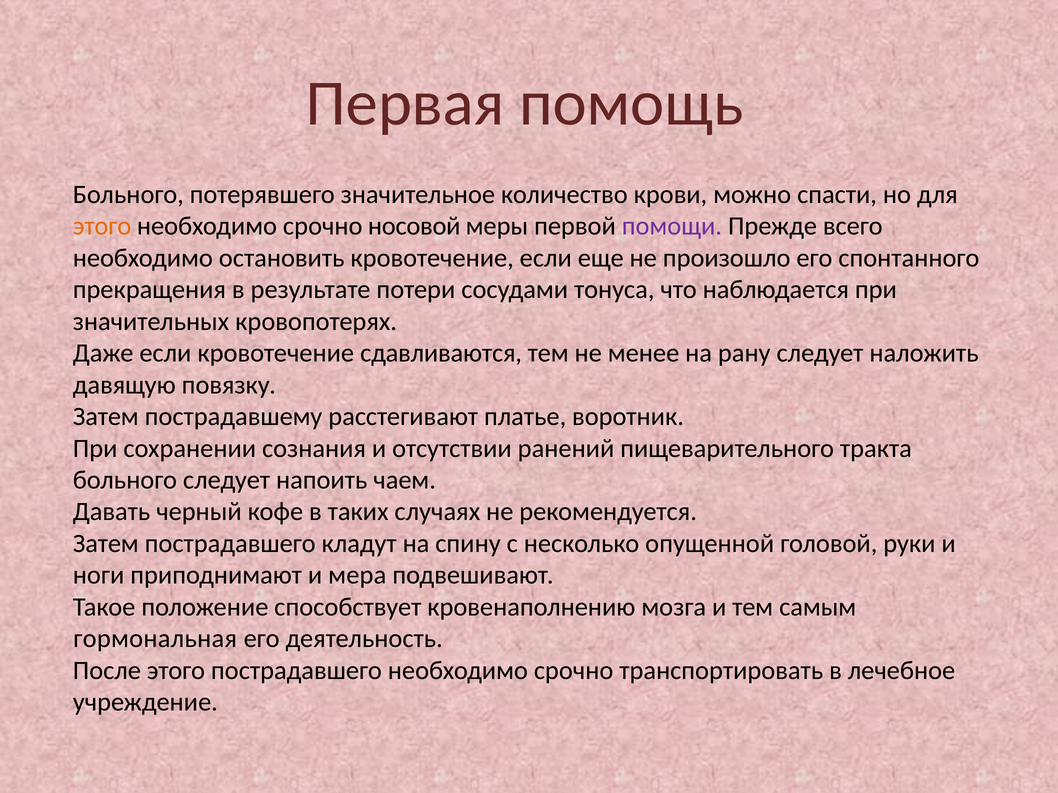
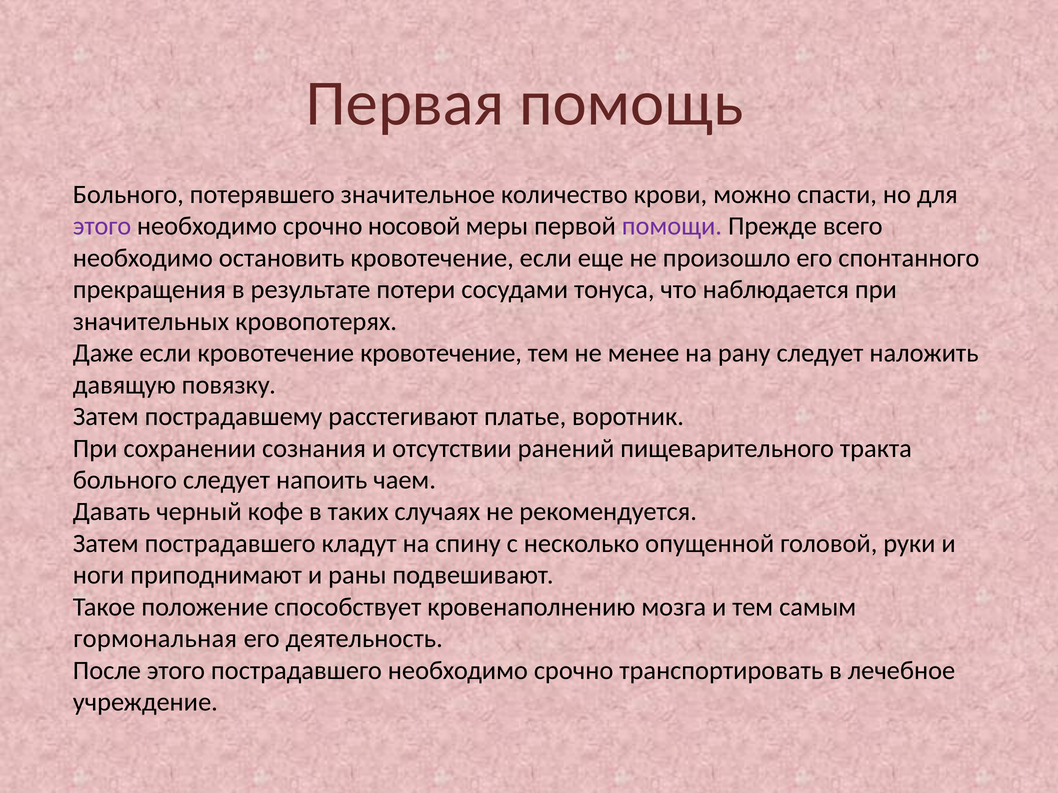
этого colour: orange -> purple (102, 226)
кровотечение сдавливаются: сдавливаются -> кровотечение (441, 353)
мера: мера -> раны (357, 576)
